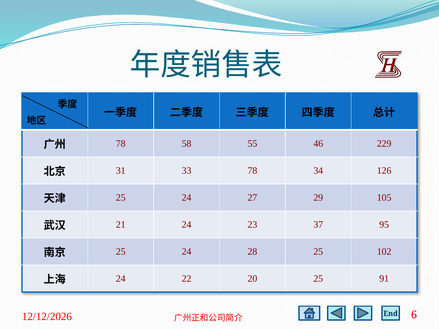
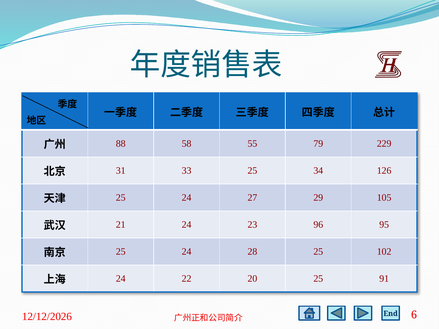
78: 78 -> 88 (121, 144)
46: 46 -> 79 (318, 144)
33 78: 78 -> 25 (252, 171)
37: 37 -> 96 (318, 225)
